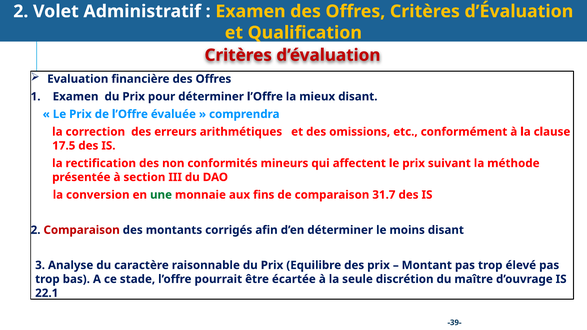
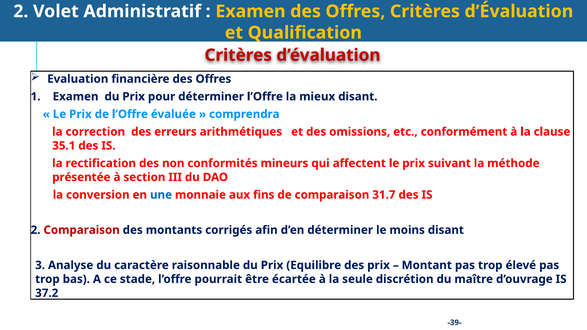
17.5: 17.5 -> 35.1 (64, 146)
une colour: green -> blue (161, 195)
22.1: 22.1 -> 37.2 (47, 293)
